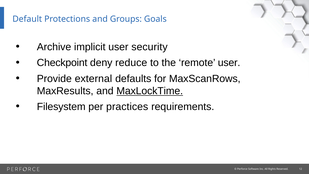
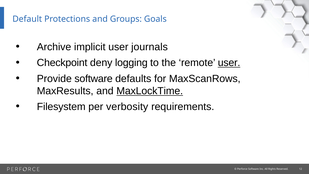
security: security -> journals (150, 47)
reduce: reduce -> logging (131, 63)
user underline: none -> present (229, 63)
Provide external: external -> software (94, 79)
practices: practices -> verbosity (127, 107)
